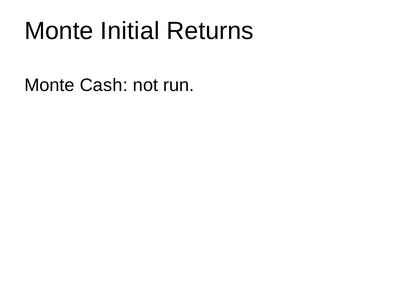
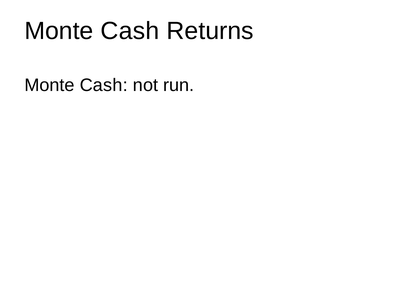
Initial: Initial -> Cash (130, 31)
